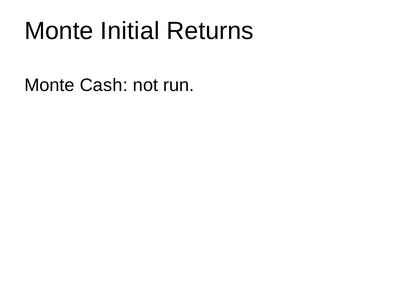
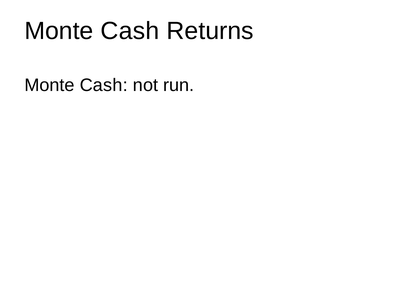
Initial: Initial -> Cash (130, 31)
